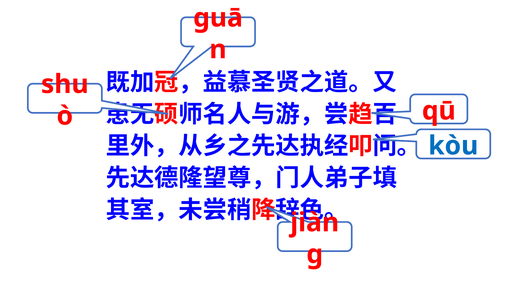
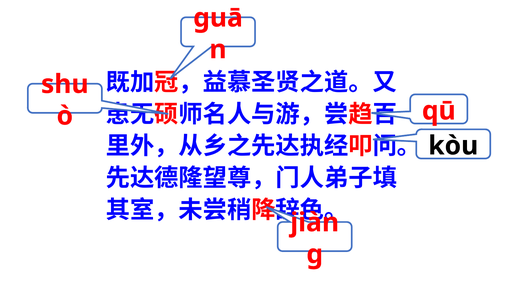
kòu colour: blue -> black (453, 146)
